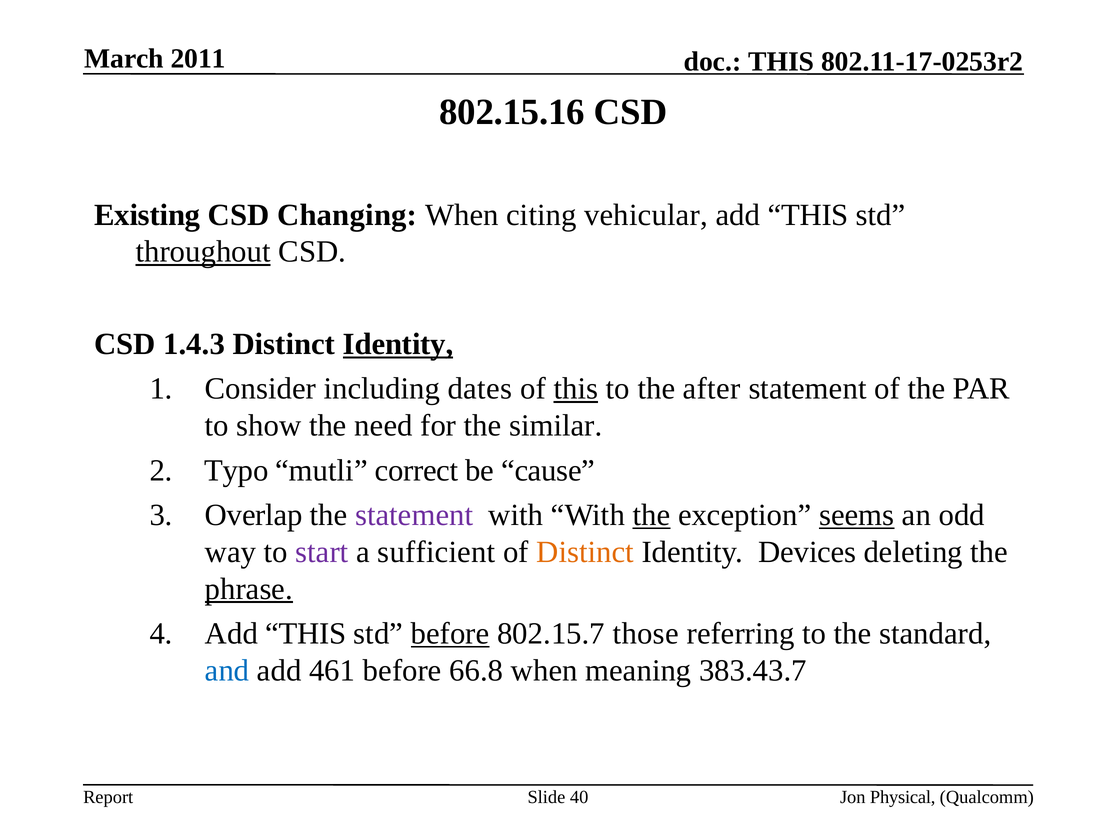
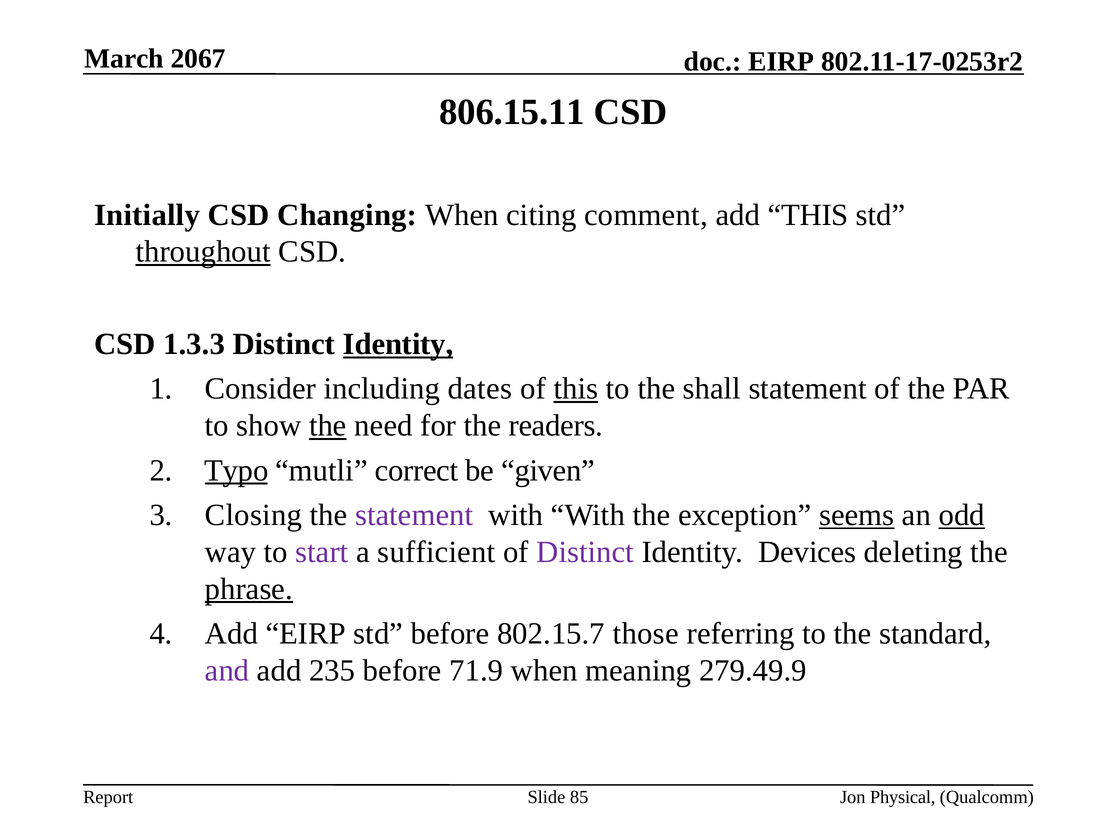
2011: 2011 -> 2067 (198, 59)
THIS: THIS -> EIRP (781, 62)
802.15.16: 802.15.16 -> 806.15.11 (512, 112)
Existing: Existing -> Initially (147, 215)
vehicular: vehicular -> comment (646, 215)
1.4.3: 1.4.3 -> 1.3.3 (194, 344)
after: after -> shall (712, 388)
the underline: none -> present (328, 425)
similar: similar -> readers (556, 425)
Typo underline: none -> present (236, 470)
cause: cause -> given (548, 470)
Overlap: Overlap -> Closing (253, 515)
the underline: present -> none (651, 515)
odd underline: none -> present (962, 515)
Distinct colour: orange -> purple (585, 551)
THIS: THIS -> EIRP (306, 633)
before underline: present -> none (450, 633)
and colour: blue -> purple (227, 670)
461: 461 -> 235 (332, 670)
66.8: 66.8 -> 71.9 (476, 670)
383.43.7: 383.43.7 -> 279.49.9 (753, 670)
40: 40 -> 85 (579, 796)
